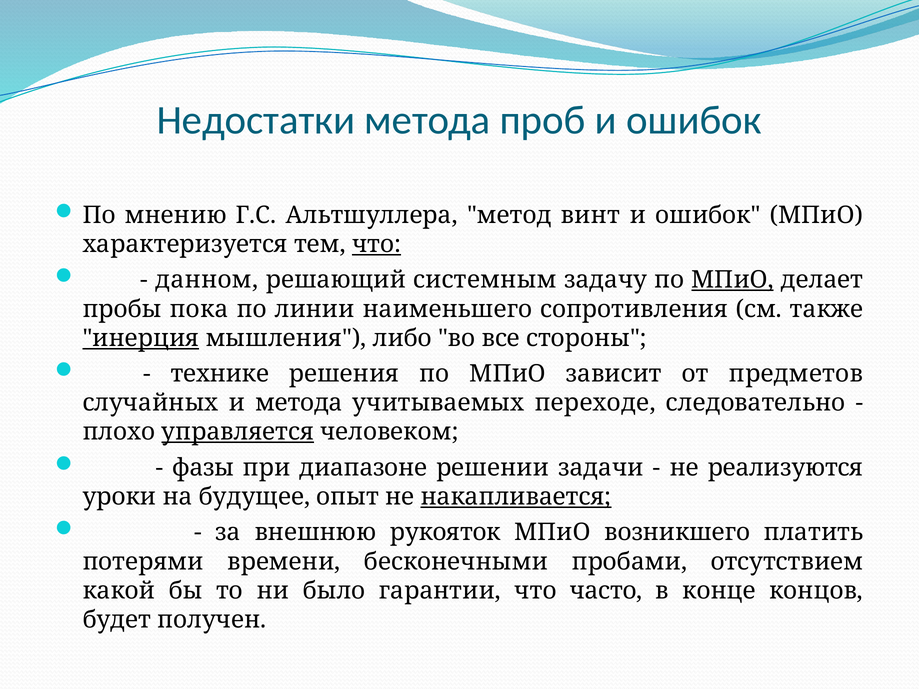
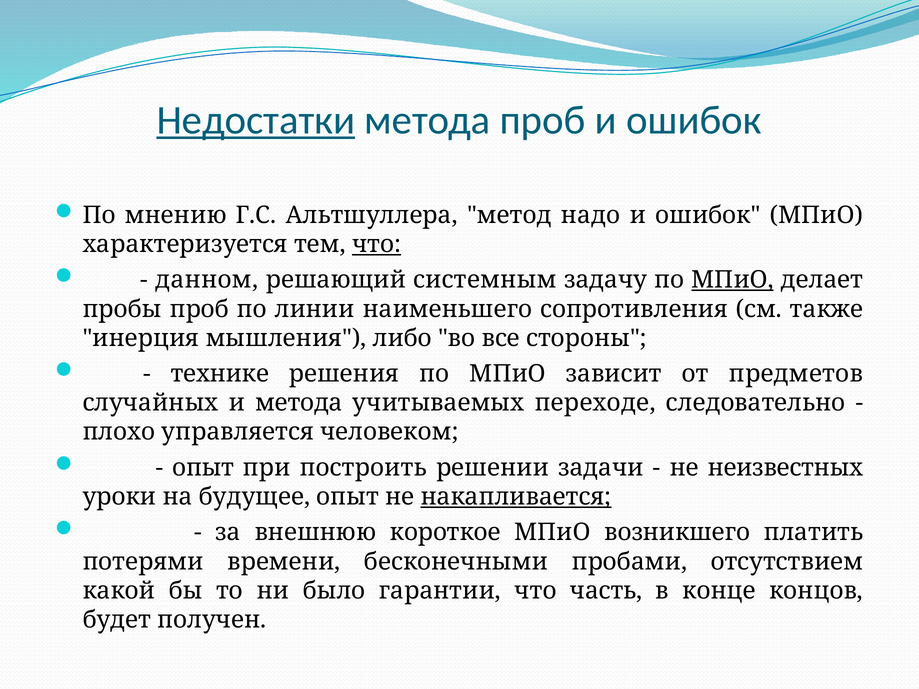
Недостатки underline: none -> present (256, 120)
винт: винт -> надо (591, 215)
пробы пока: пока -> проб (199, 309)
инерция underline: present -> none (141, 338)
управляется underline: present -> none (238, 432)
фазы: фазы -> опыт (203, 468)
диапазоне: диапазоне -> построить (363, 468)
реализуются: реализуются -> неизвестных (785, 468)
рукояток: рукояток -> короткое (445, 533)
часто: часто -> часть (606, 591)
